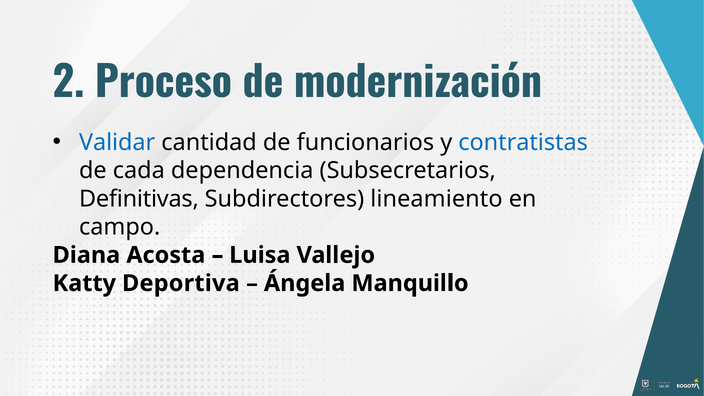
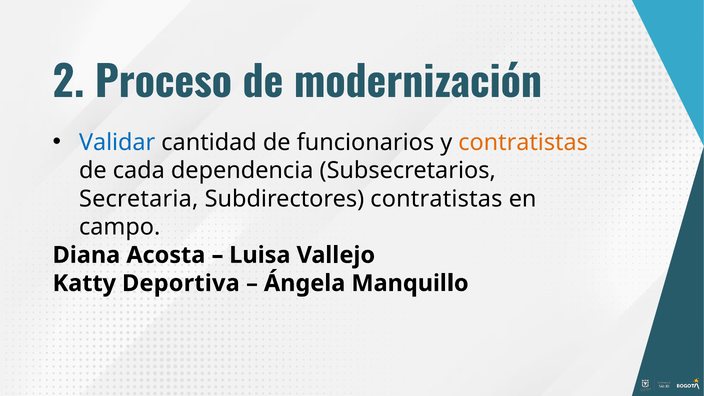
contratistas colour: blue -> orange (523, 142)
Definitivas: Definitivas -> Secretaria (139, 199)
Subdirectores lineamiento: lineamiento -> contratistas (436, 199)
